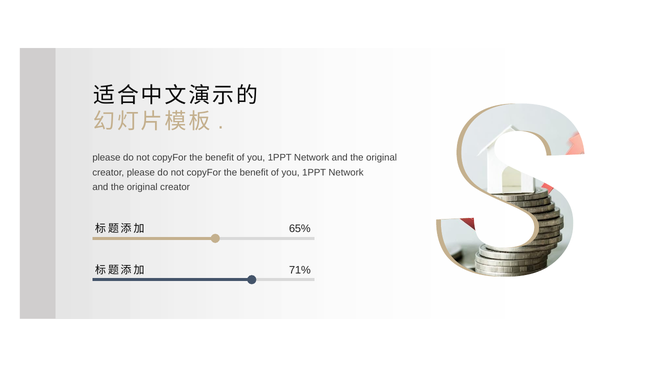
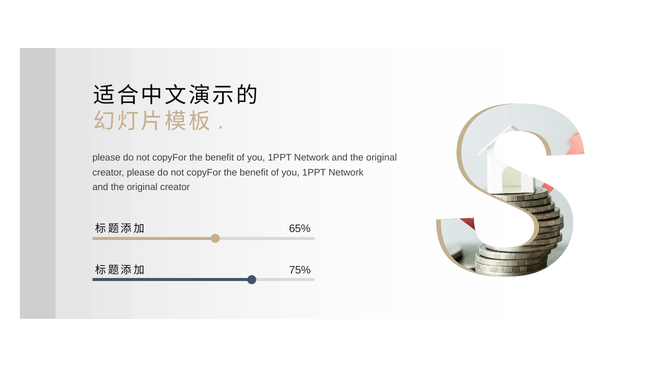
71%: 71% -> 75% (300, 270)
